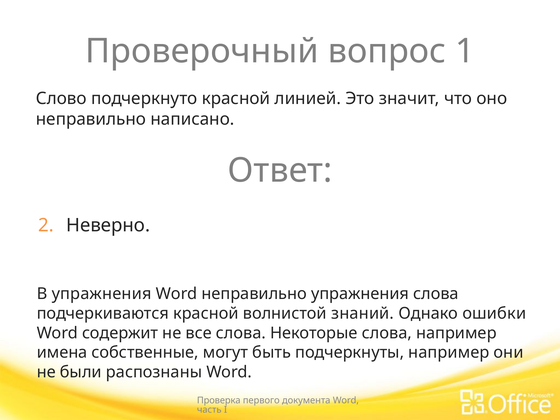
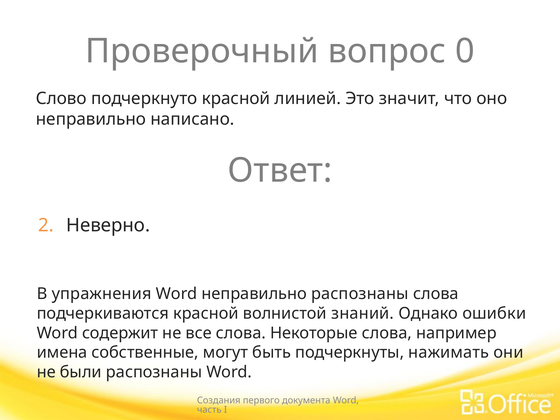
1: 1 -> 0 (465, 51)
неправильно упражнения: упражнения -> распознаны (360, 294)
подчеркнуты например: например -> нажимать (449, 353)
Проверка: Проверка -> Создания (219, 400)
